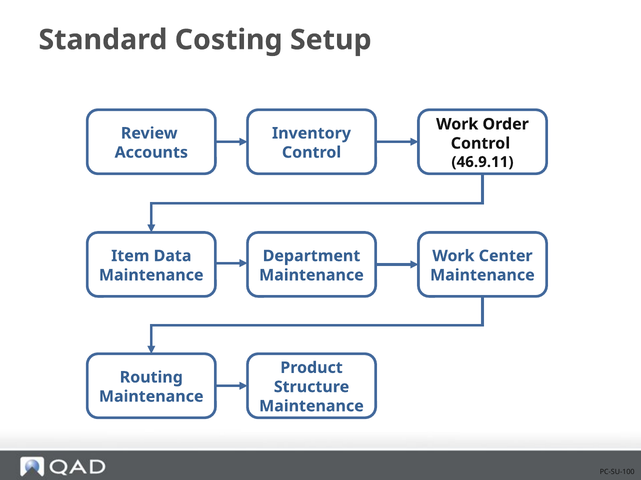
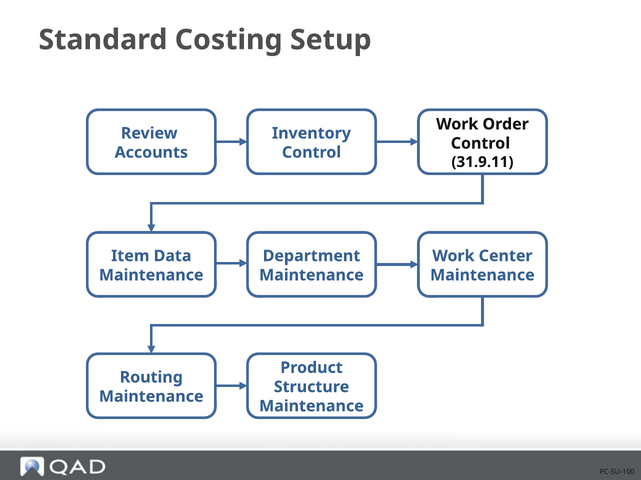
46.9.11: 46.9.11 -> 31.9.11 (482, 162)
